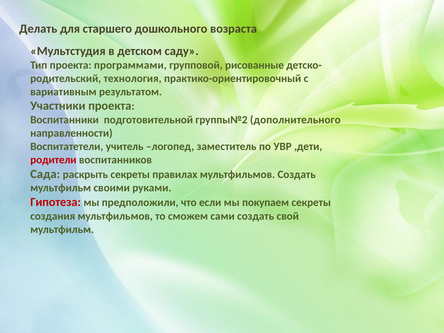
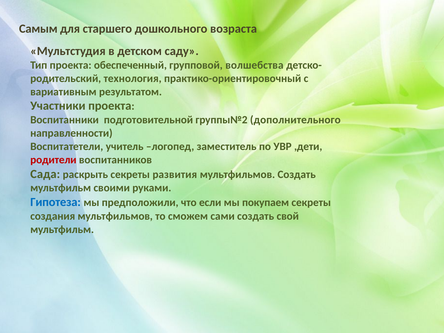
Делать: Делать -> Самым (38, 29)
программами: программами -> обеспеченный (130, 65)
рисованные: рисованные -> волшебства (254, 65)
правилах: правилах -> развития (175, 174)
Гипотеза colour: red -> blue (56, 202)
